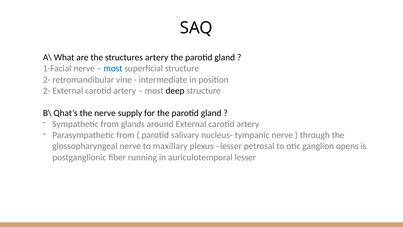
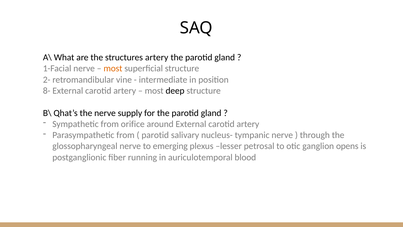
most colour: blue -> orange (113, 69)
2-: 2- -> 8- (47, 91)
glands: glands -> orifice (133, 124)
maxillary: maxillary -> emerging (170, 146)
auriculotemporal lesser: lesser -> blood (245, 157)
